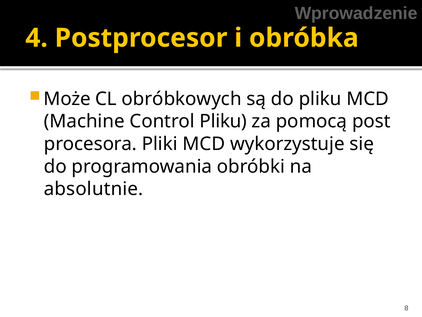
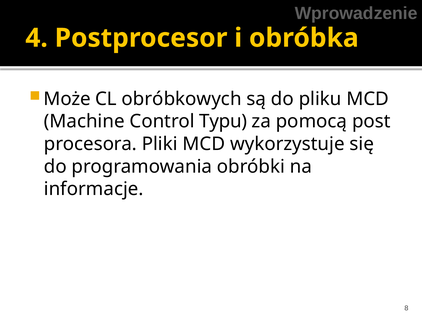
Control Pliku: Pliku -> Typu (223, 121)
absolutnie: absolutnie -> informacje (94, 189)
